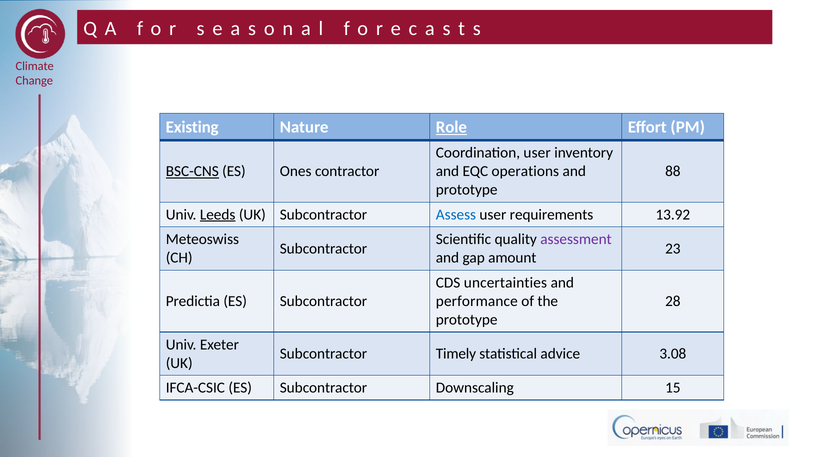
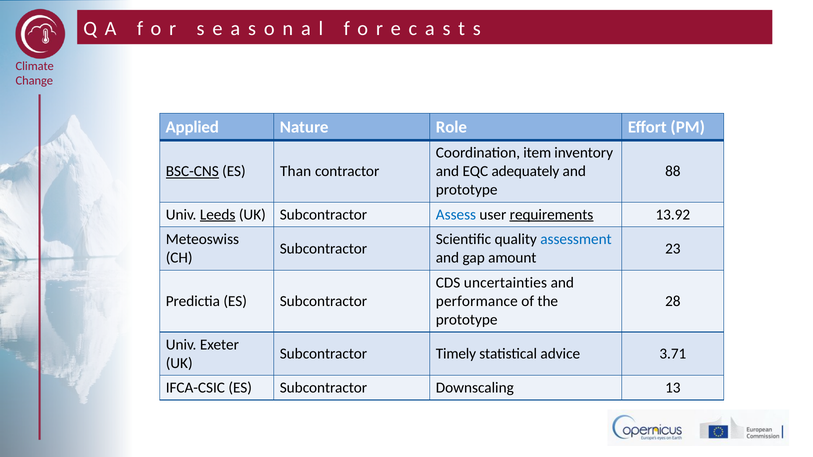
Existing: Existing -> Applied (192, 127)
Role underline: present -> none (451, 127)
Coordination user: user -> item (537, 153)
Ones: Ones -> Than (296, 171)
operations: operations -> adequately (525, 171)
requirements underline: none -> present (552, 215)
assessment colour: purple -> blue (576, 240)
3.08: 3.08 -> 3.71 (673, 354)
15: 15 -> 13 (673, 388)
